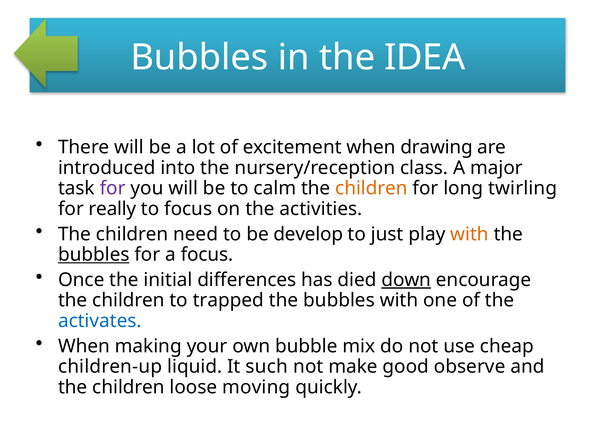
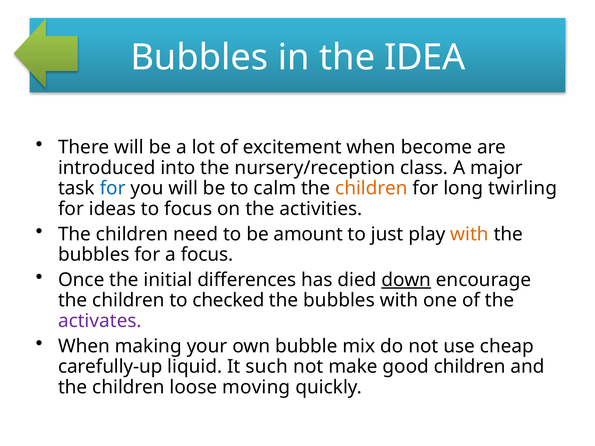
drawing: drawing -> become (436, 147)
for colour: purple -> blue (113, 188)
really: really -> ideas (112, 209)
develop: develop -> amount (308, 234)
bubbles underline: present -> none (94, 255)
trapped: trapped -> checked (228, 301)
activates colour: blue -> purple (100, 321)
children-up: children-up -> carefully-up (110, 367)
good observe: observe -> children (470, 367)
